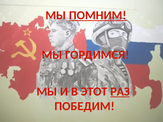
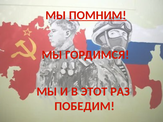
РАЗ underline: present -> none (120, 92)
